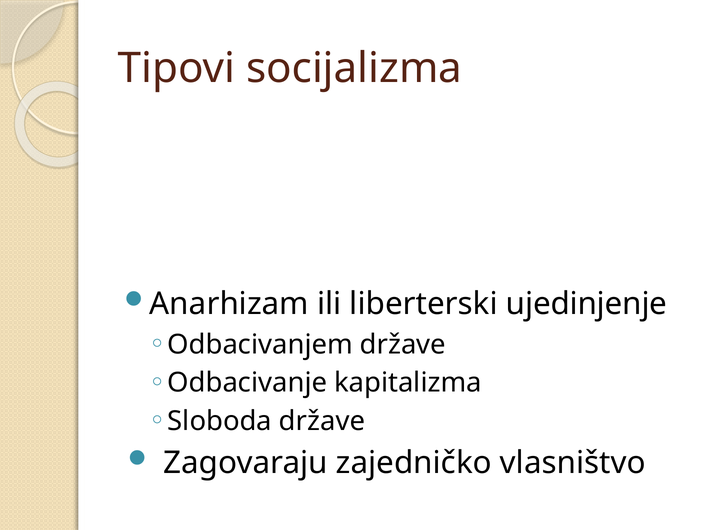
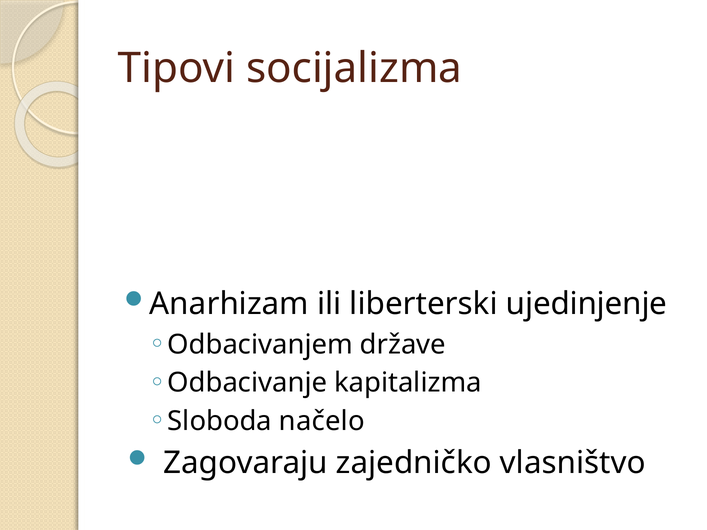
Sloboda države: države -> načelo (322, 421)
